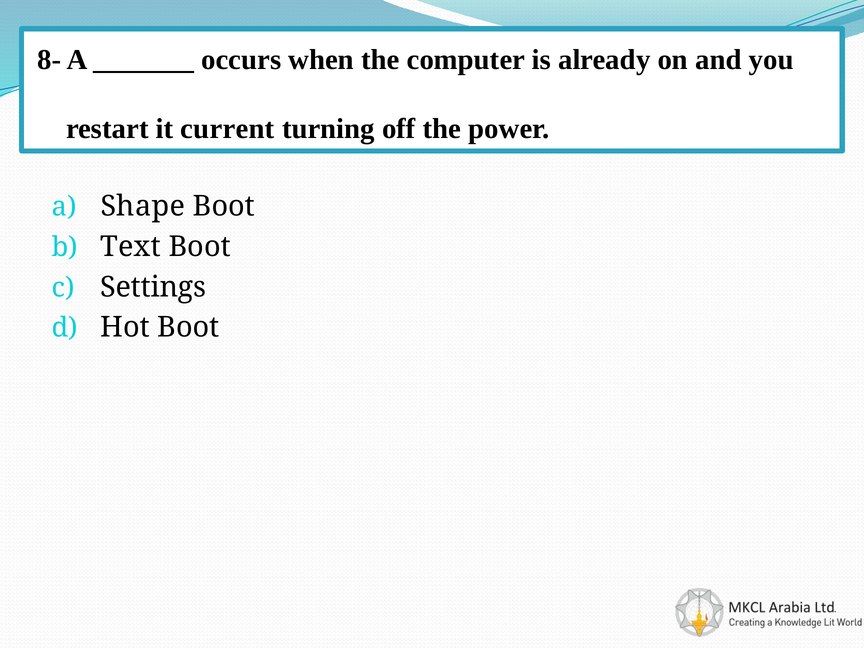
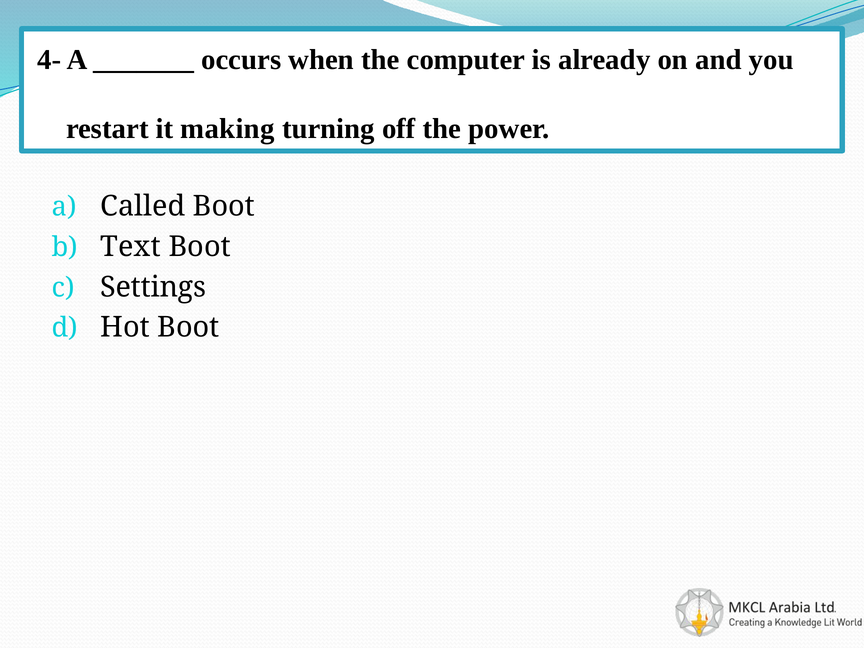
8-: 8- -> 4- (49, 60)
current: current -> making (228, 129)
Shape: Shape -> Called (143, 206)
